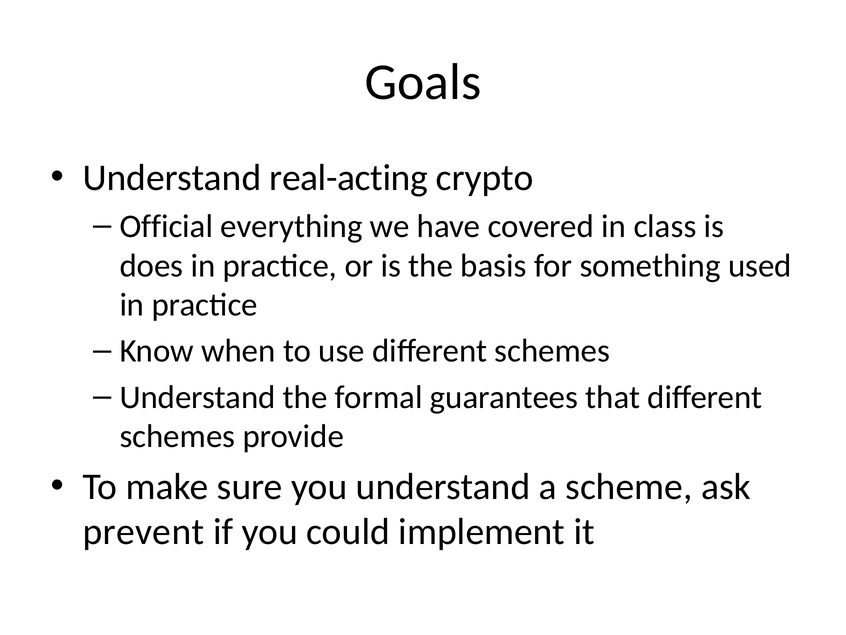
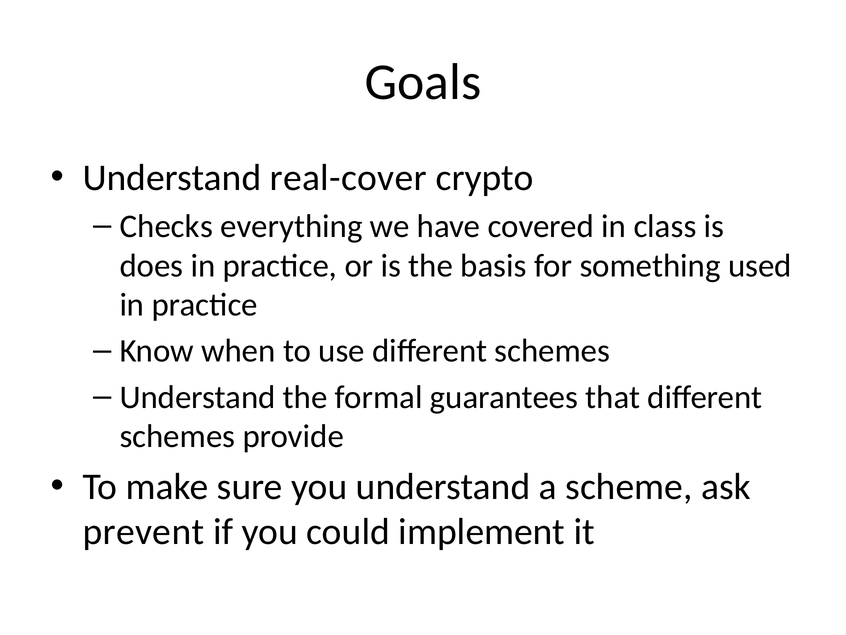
real-acting: real-acting -> real-cover (348, 178)
Official: Official -> Checks (166, 226)
